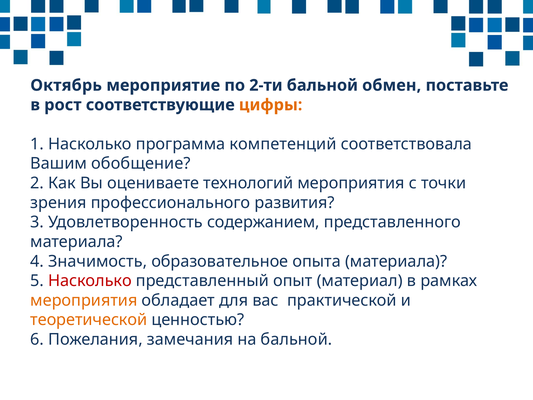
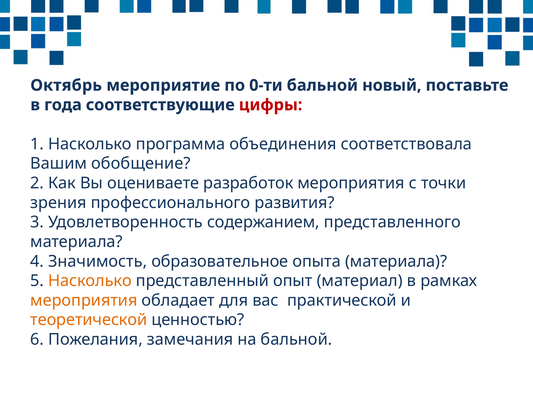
2-ти: 2-ти -> 0-ти (266, 85)
обмен: обмен -> новый (392, 85)
рост: рост -> года (63, 105)
цифры colour: orange -> red (271, 105)
компетенций: компетенций -> объединения (283, 144)
технологий: технологий -> разработок (248, 183)
Насколько colour: red -> orange (90, 281)
